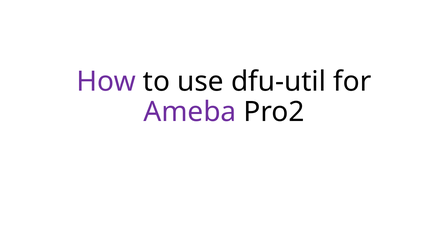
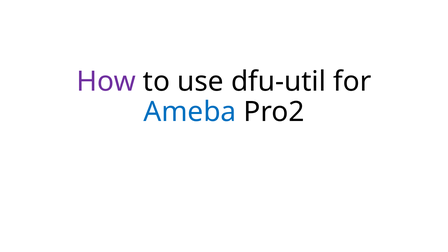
Ameba colour: purple -> blue (190, 112)
